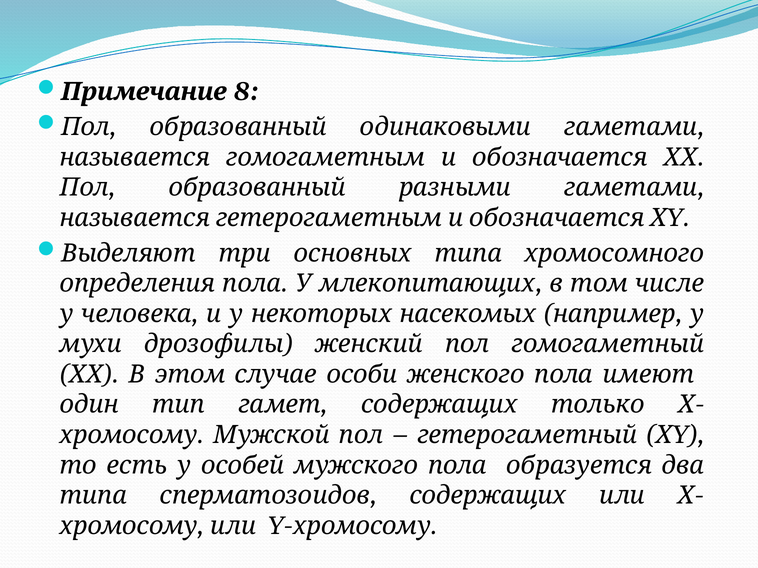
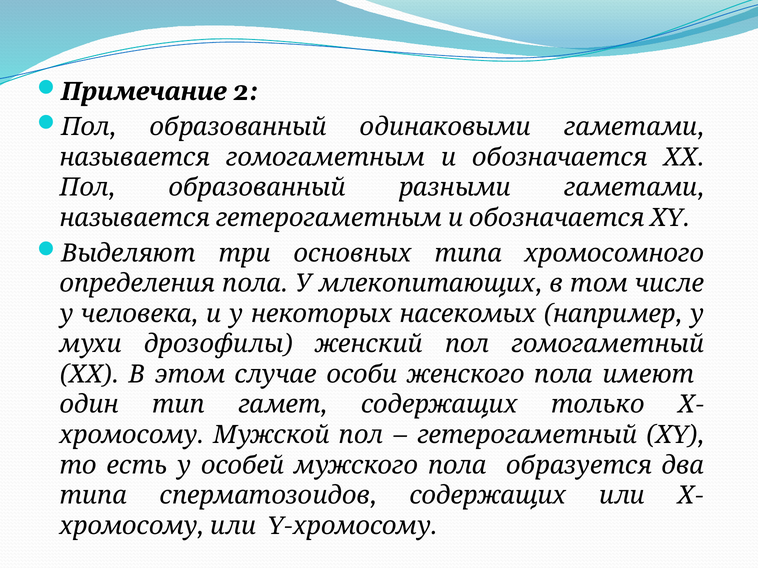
8: 8 -> 2 (246, 92)
